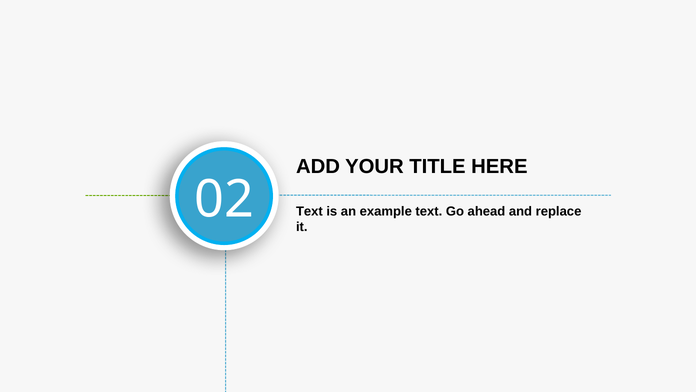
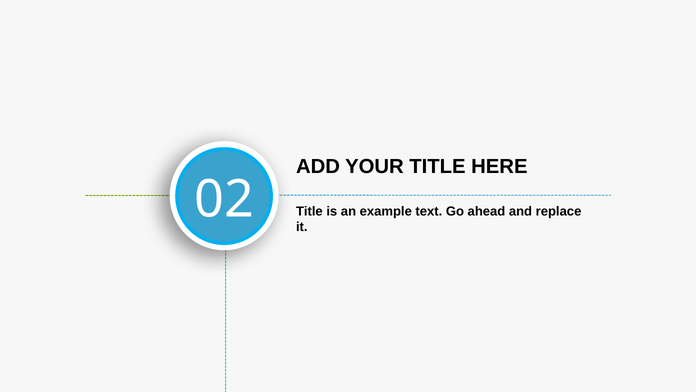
Text: Text -> Title (309, 211)
